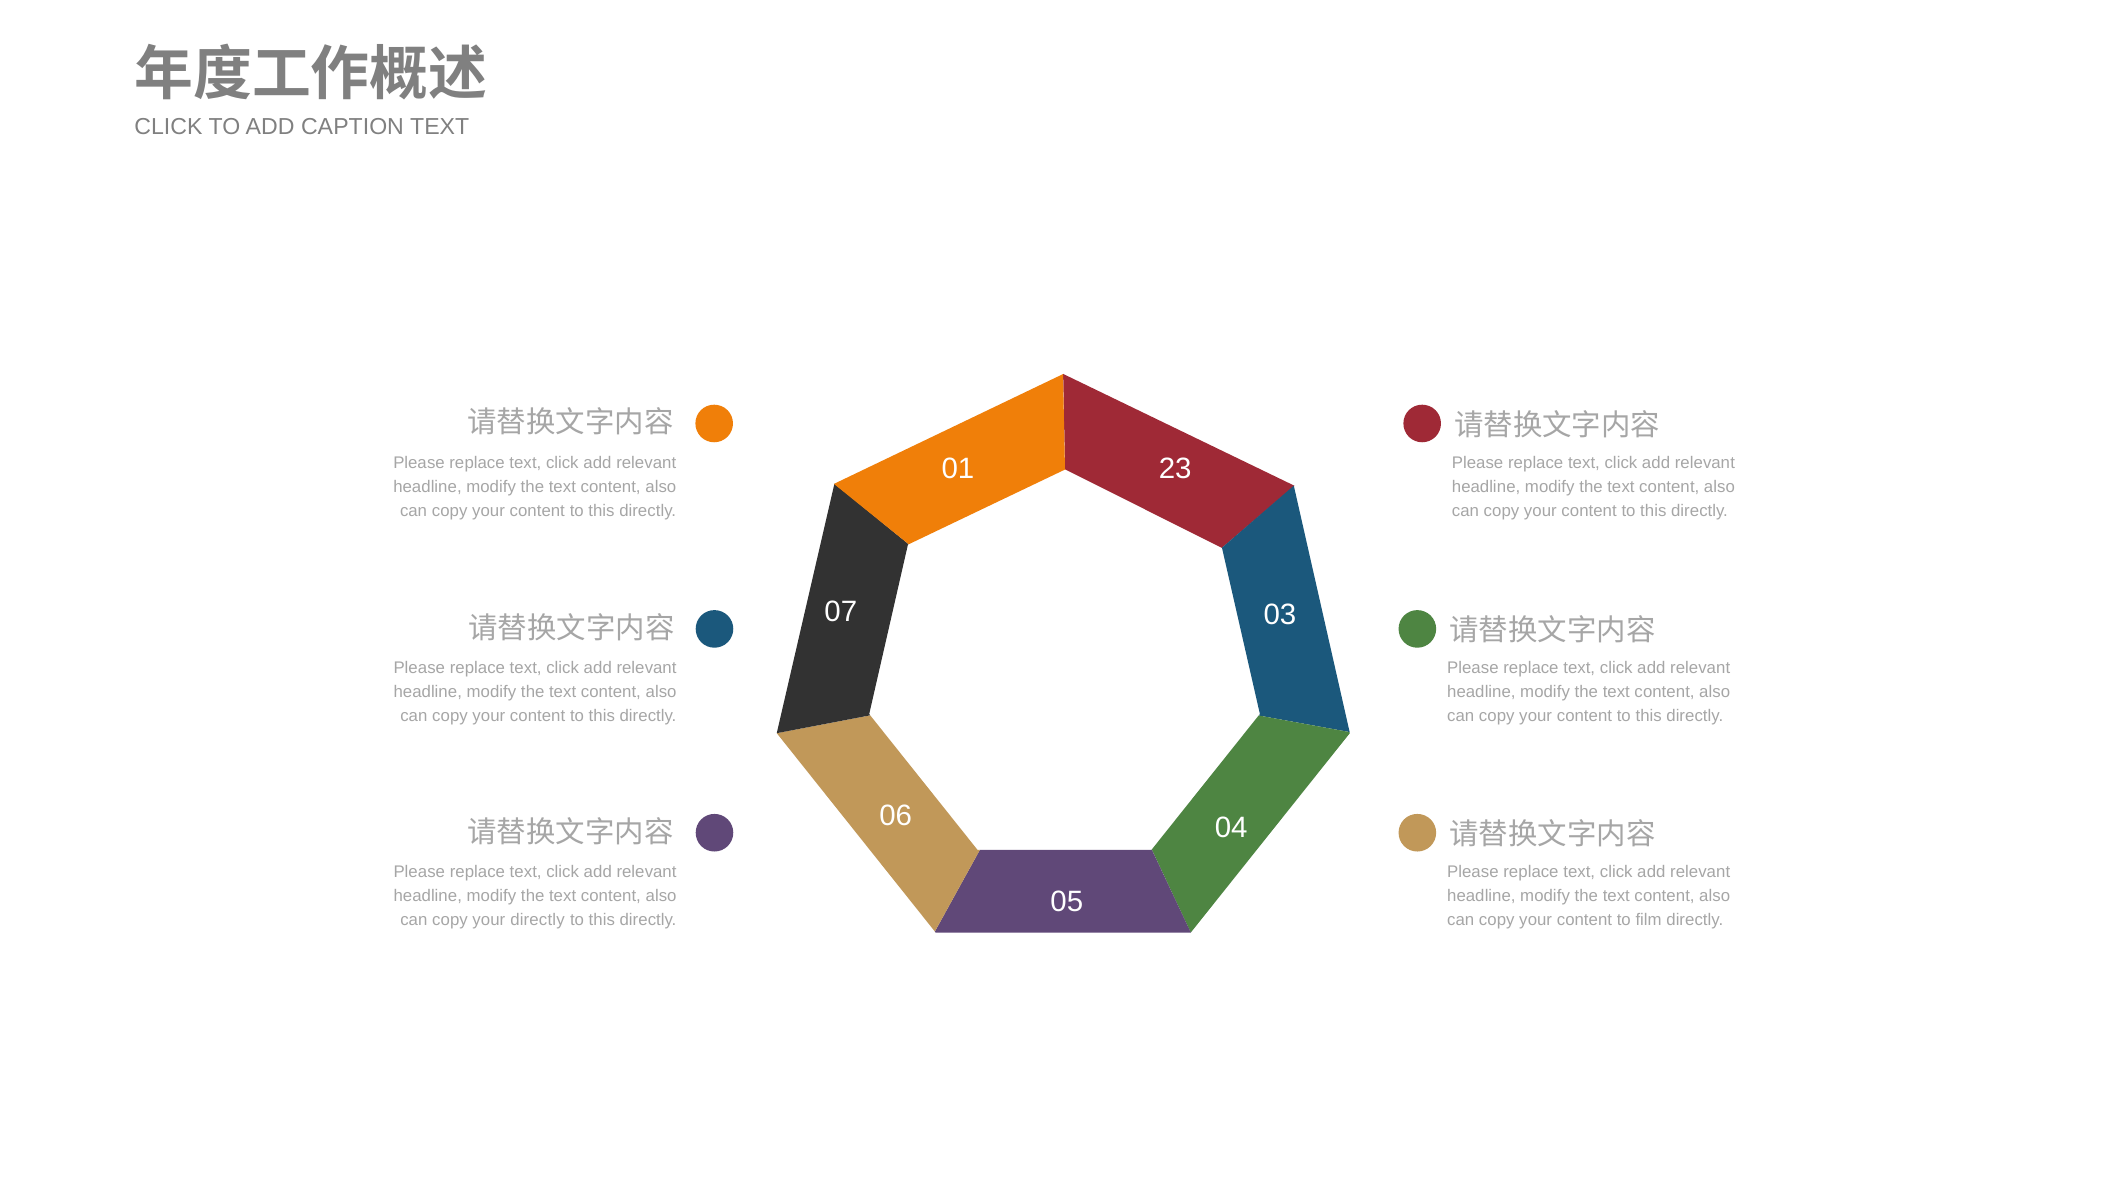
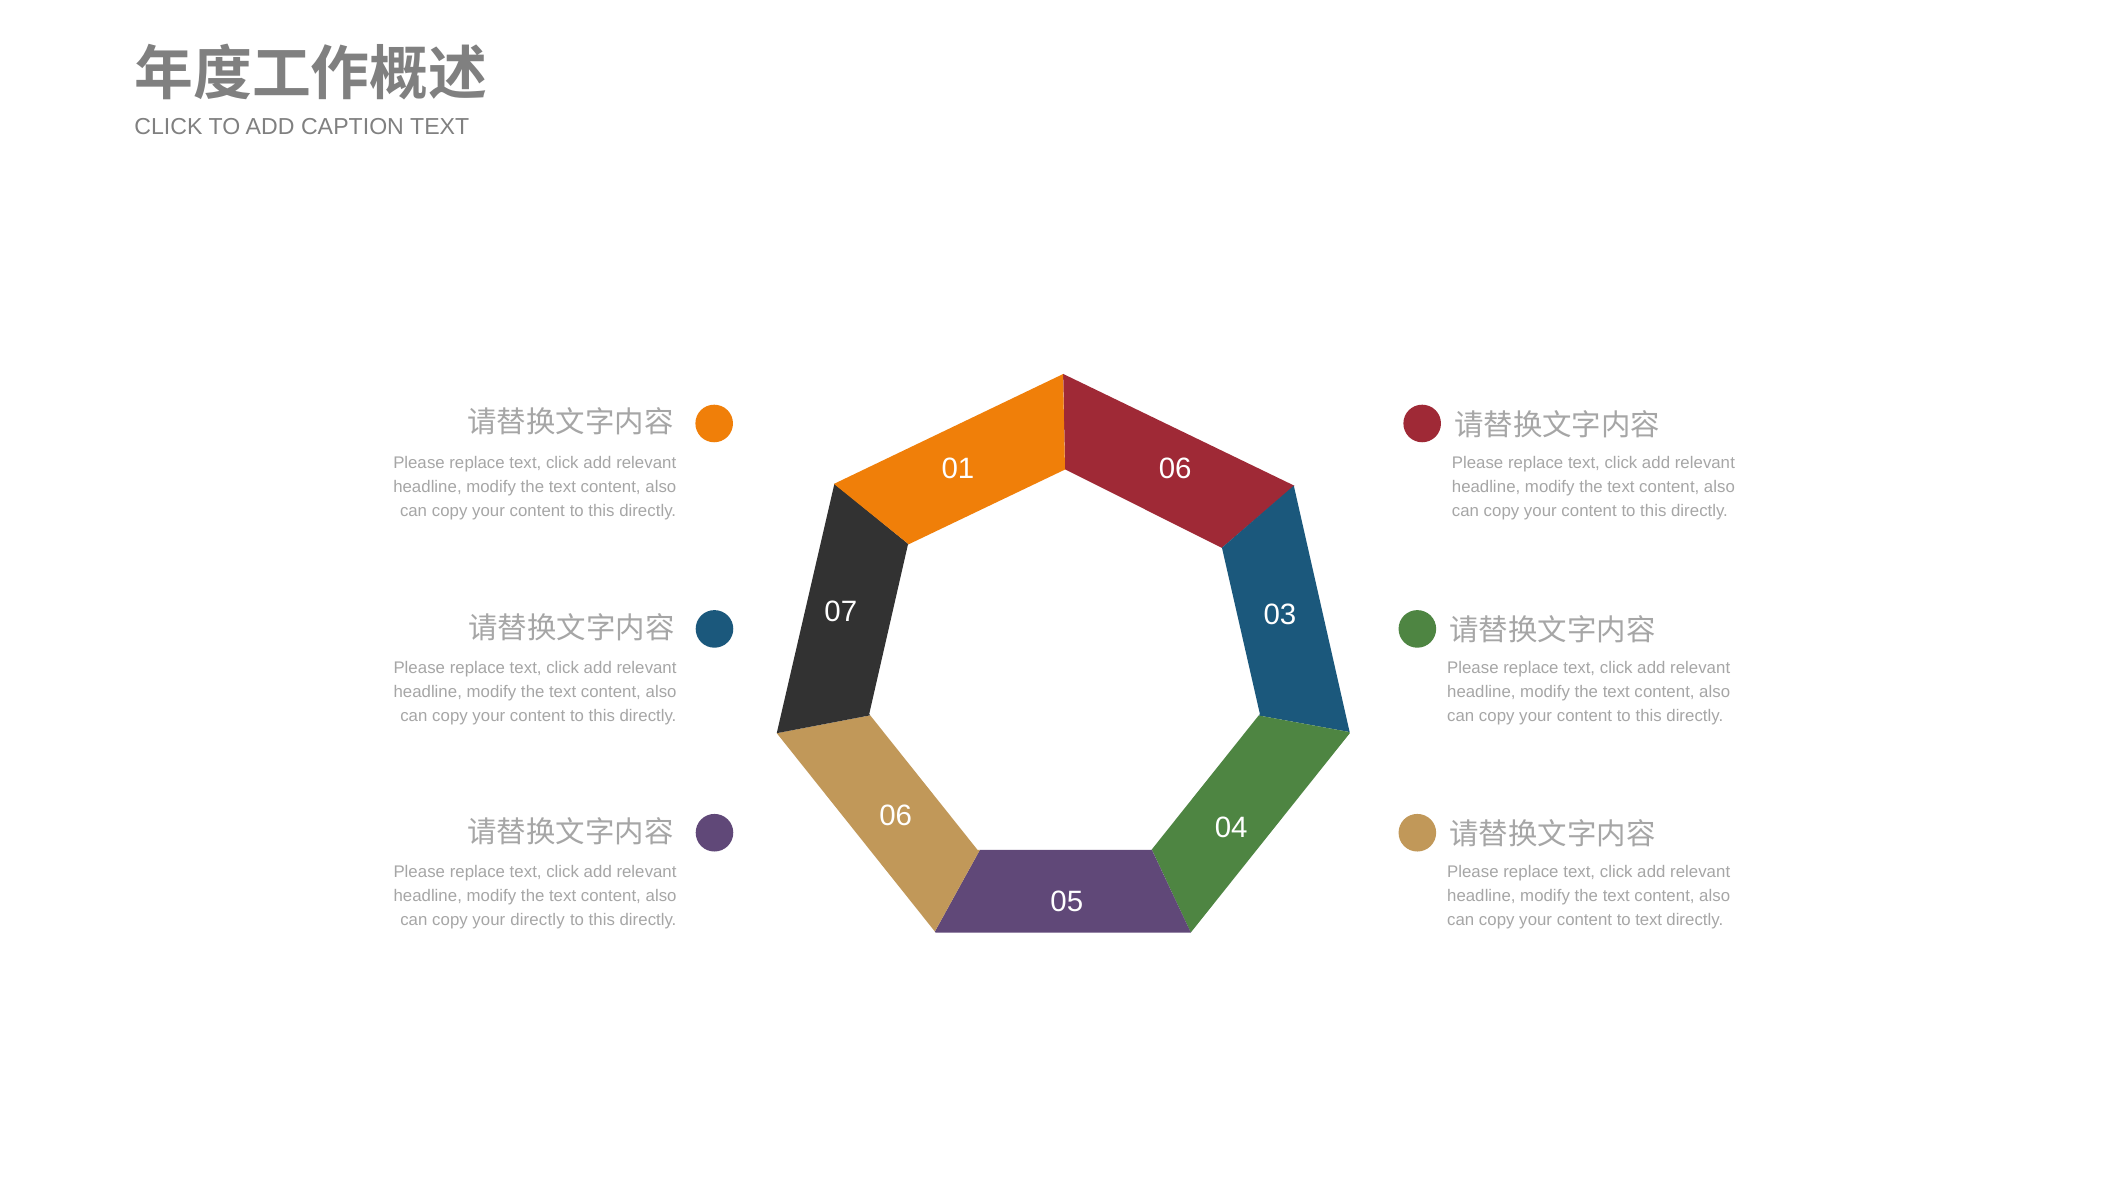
01 23: 23 -> 06 (1175, 469)
to film: film -> text (1649, 920)
